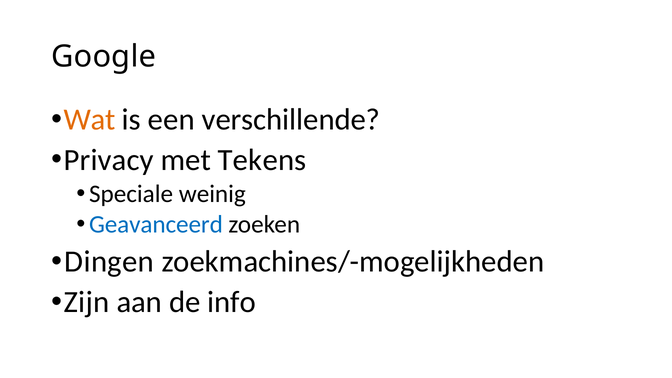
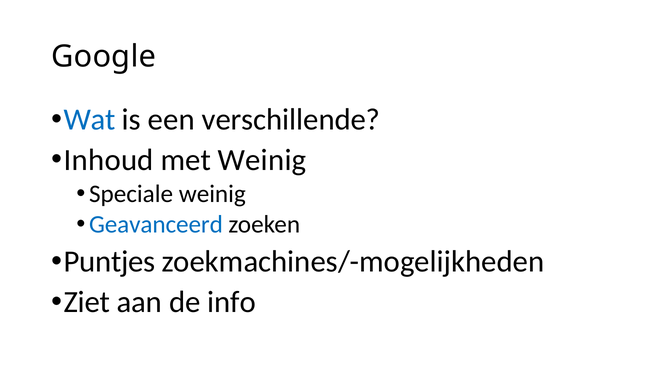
Wat colour: orange -> blue (90, 120)
Privacy: Privacy -> Inhoud (109, 160)
met Tekens: Tekens -> Weinig (262, 160)
Dingen: Dingen -> Puntjes (110, 262)
Zijn: Zijn -> Ziet (87, 302)
